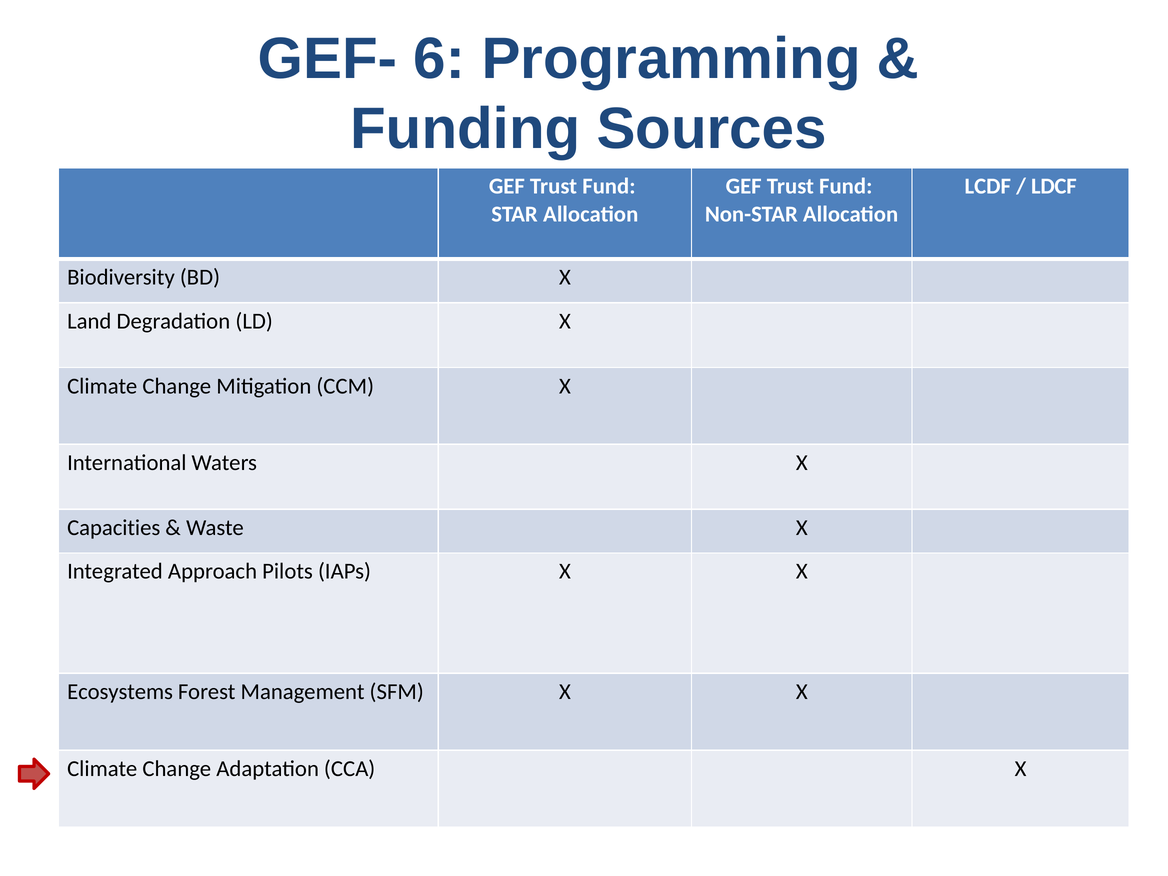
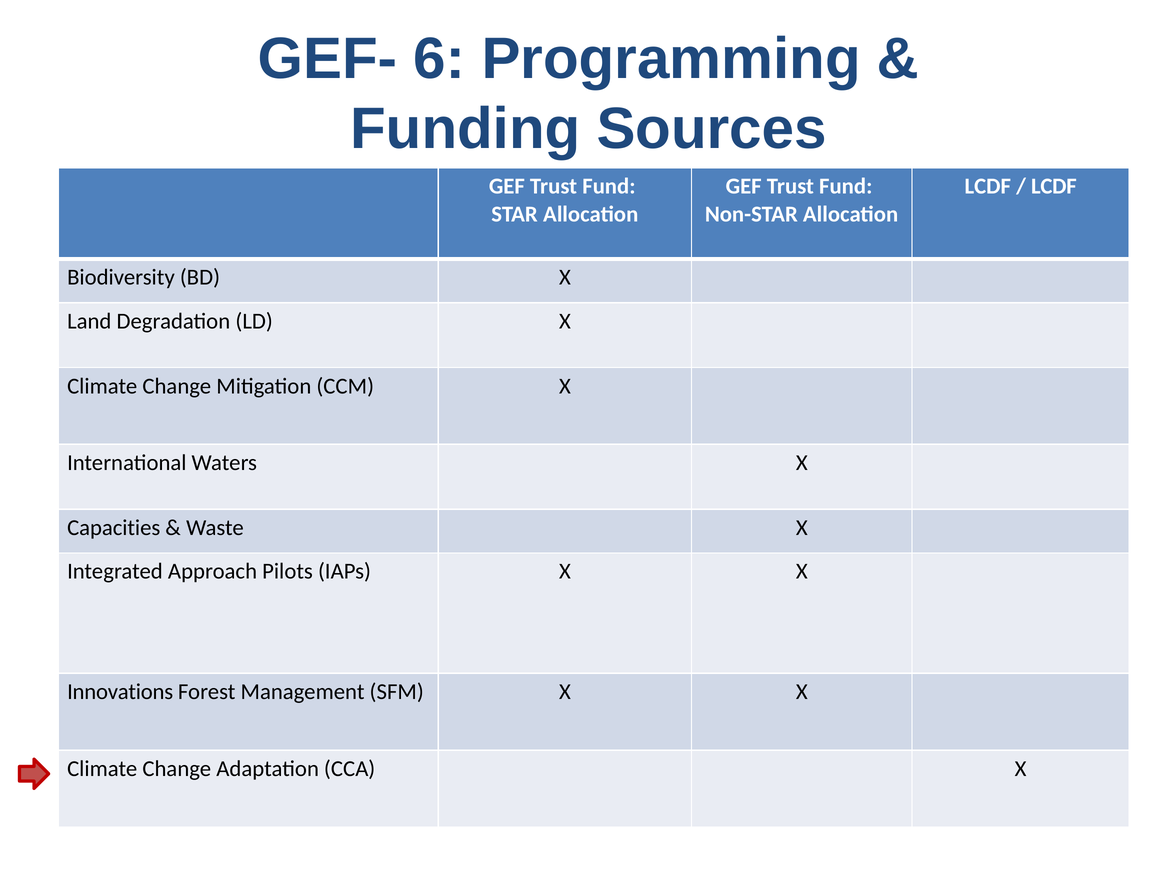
LDCF: LDCF -> LCDF (1054, 186)
Ecosystems: Ecosystems -> Innovations (120, 692)
